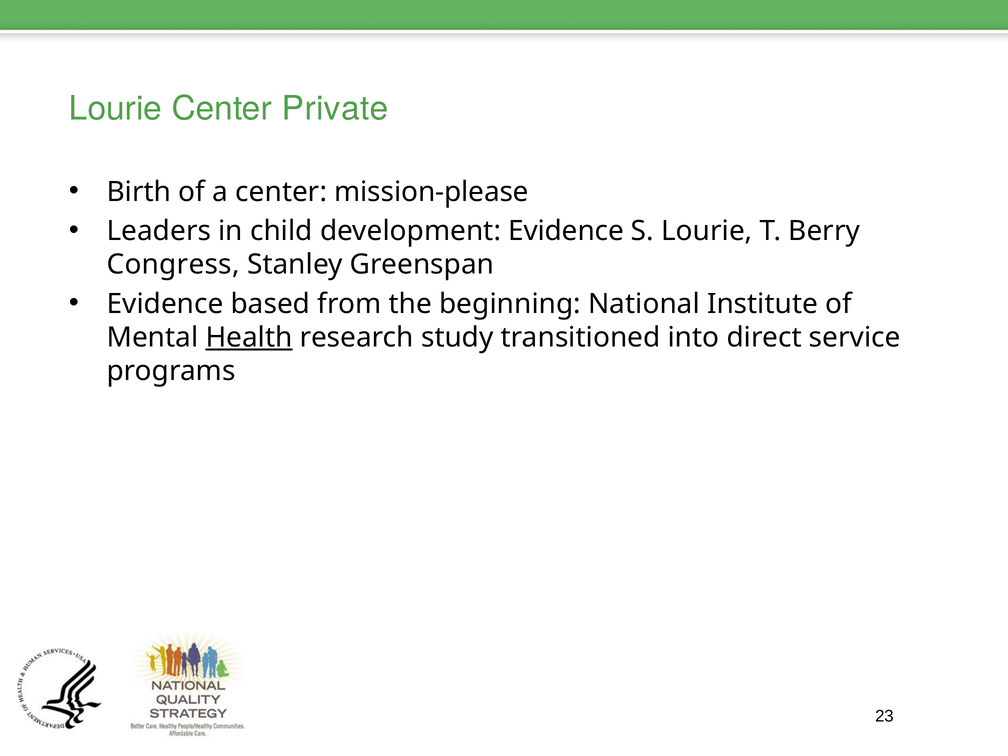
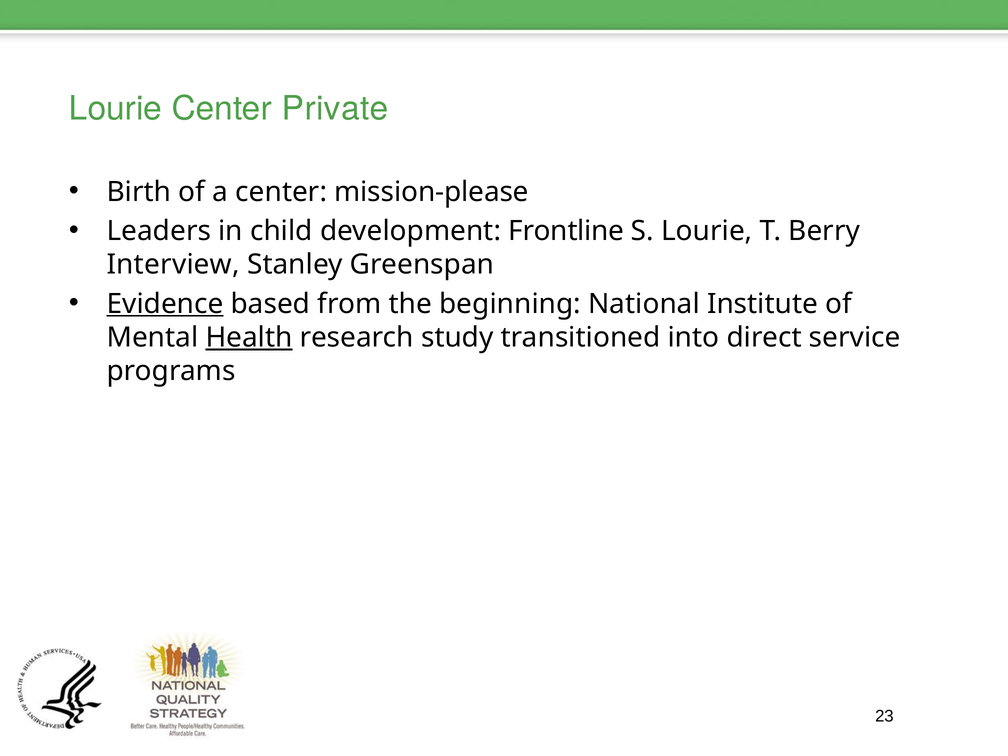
development Evidence: Evidence -> Frontline (566, 231)
Congress: Congress -> Interview (173, 265)
Evidence underline: none -> present (165, 304)
